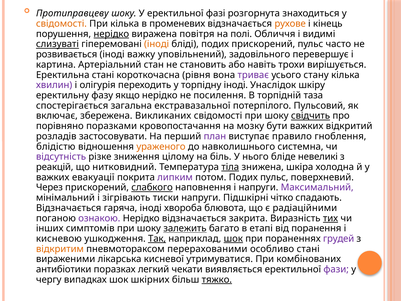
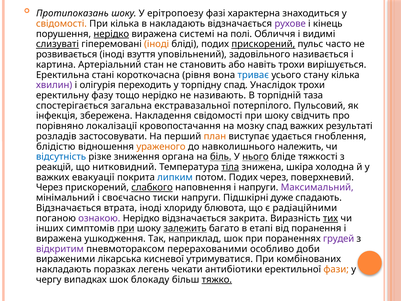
Протиправцеву: Протиправцеву -> Протипоказань (72, 13)
У еректильної: еректильної -> ерітропоезу (175, 13)
розгорнута: розгорнута -> характерна (254, 13)
в променевих: променевих -> накладають (177, 24)
рухове colour: orange -> purple (290, 24)
повітря: повітря -> системі (197, 34)
прискорений underline: none -> present (263, 44)
важку: важку -> взуття (141, 54)
перевершує: перевершує -> називається (321, 54)
триває colour: purple -> blue (253, 75)
торпідну іноді: іноді -> спад (236, 85)
Унаслідок шкіру: шкіру -> трохи (312, 85)
якщо: якщо -> тощо (128, 95)
посилення: посилення -> називають (220, 95)
включає: включає -> інфекція (57, 116)
Викликаних: Викликаних -> Накладення (163, 116)
свідчить underline: present -> none (311, 116)
поразками: поразками -> локалізації (112, 126)
мозку бути: бути -> спад (277, 126)
відкритий: відкритий -> результаті (349, 126)
план colour: purple -> orange (215, 136)
правило: правило -> удається (292, 136)
системна: системна -> належить (301, 146)
відсутність colour: purple -> blue (61, 157)
цілому: цілому -> органа (178, 157)
біль underline: none -> present (221, 157)
нього underline: none -> present (255, 157)
невеликі: невеликі -> тяжкості (318, 157)
липким colour: purple -> blue (175, 177)
Подих пульс: пульс -> через (274, 177)
зігрівають: зігрівають -> своєчасно (126, 198)
чітко: чітко -> дуже (282, 198)
гаряча: гаряча -> втрата (120, 208)
хвороба: хвороба -> хлориду (183, 208)
при underline: none -> present (126, 228)
кисневою: кисневою -> виражена (59, 239)
Так underline: present -> none (157, 239)
шок underline: present -> none (233, 239)
відкритим colour: orange -> purple (60, 249)
особливо стані: стані -> доби (308, 249)
антибіотики: антибіотики -> накладають (64, 269)
легкий: легкий -> легень (154, 269)
виявляється: виявляється -> антибіотики (234, 269)
фази colour: purple -> orange (336, 269)
шкірних: шкірних -> блокаду (150, 279)
